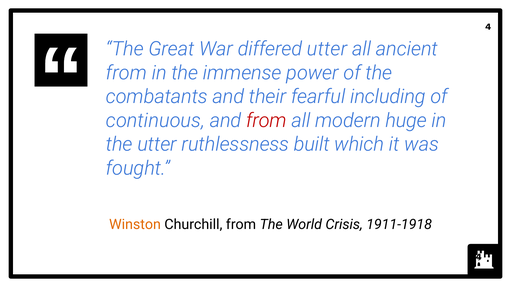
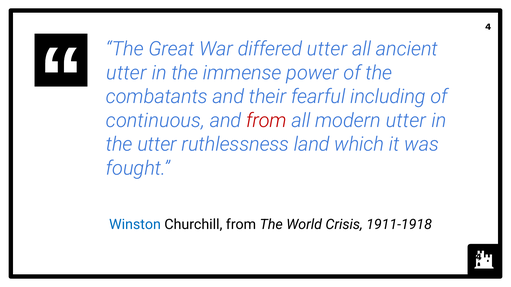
from: from -> utter (126, 73)
modern huge: huge -> utter (406, 121)
built: built -> land (312, 145)
Winston colour: orange -> blue (135, 225)
